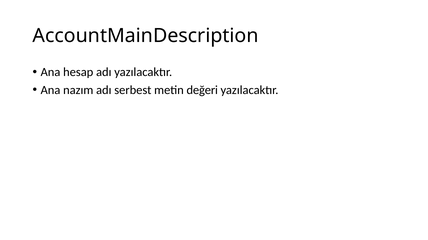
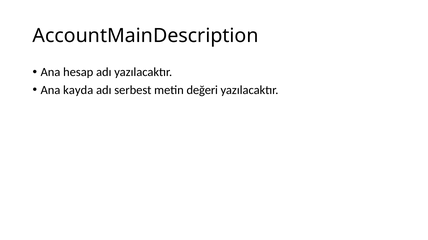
nazım: nazım -> kayda (78, 90)
